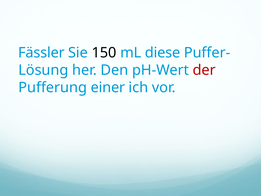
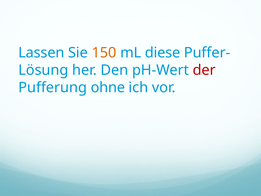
Fässler: Fässler -> Lassen (41, 53)
150 colour: black -> orange (104, 53)
einer: einer -> ohne (108, 87)
